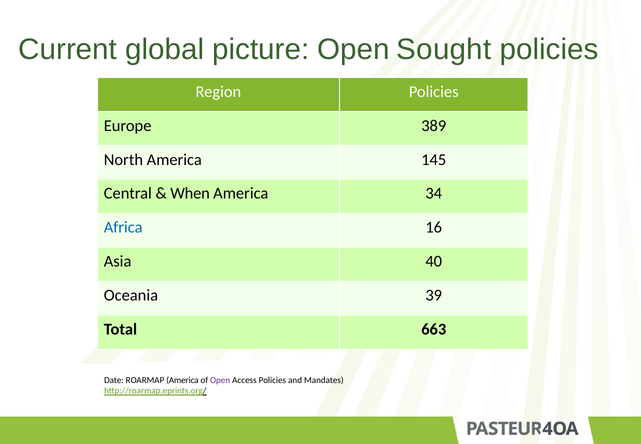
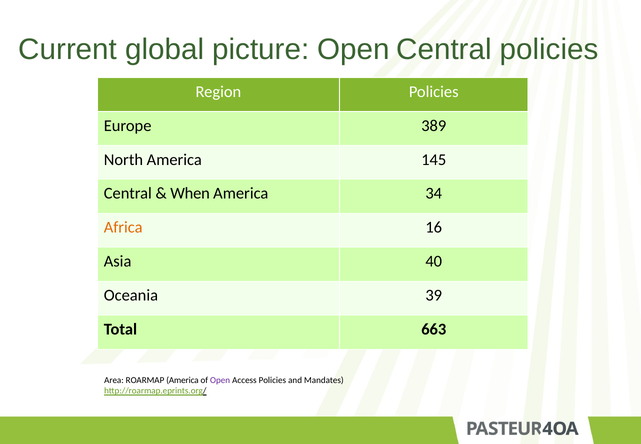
Open Sought: Sought -> Central (444, 49)
Africa colour: blue -> orange (123, 227)
Date: Date -> Area (114, 380)
